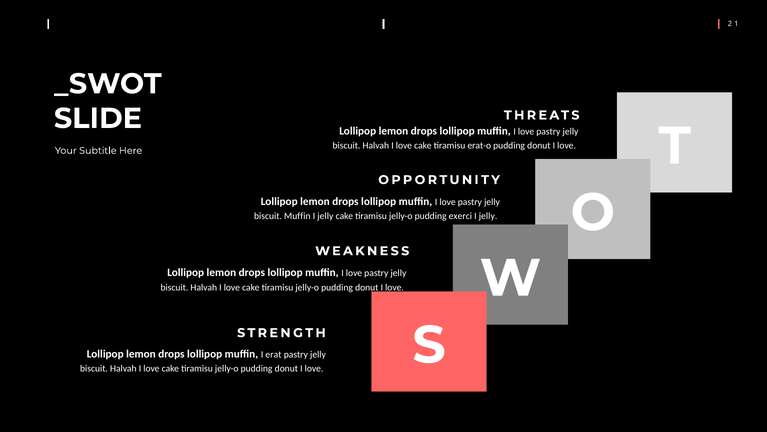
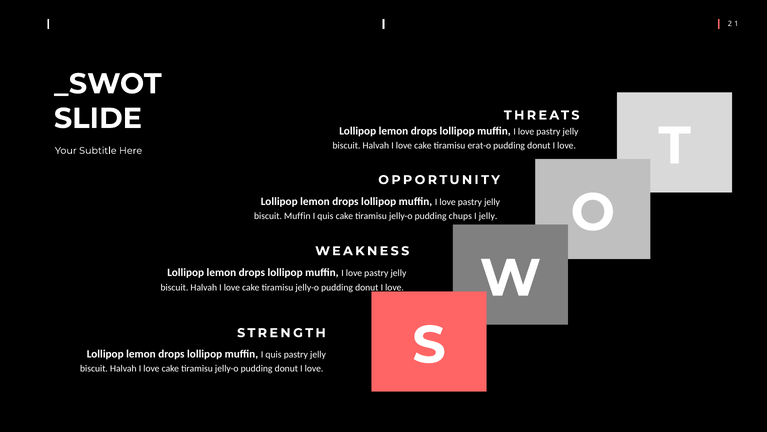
jelly: jelly -> quis (325, 216)
exerci: exerci -> chups (460, 216)
lollipop muffin I erat: erat -> quis (274, 354)
